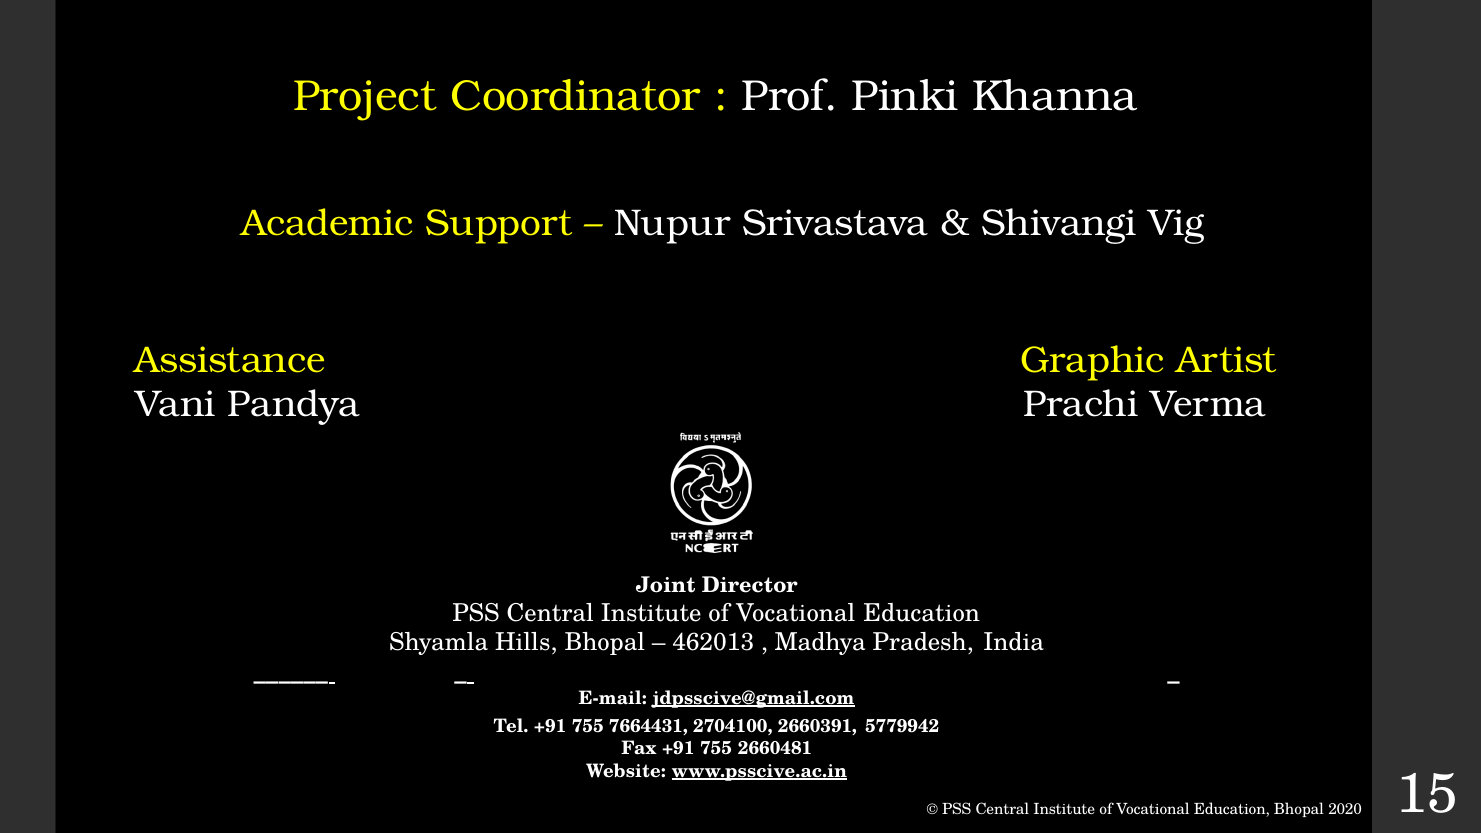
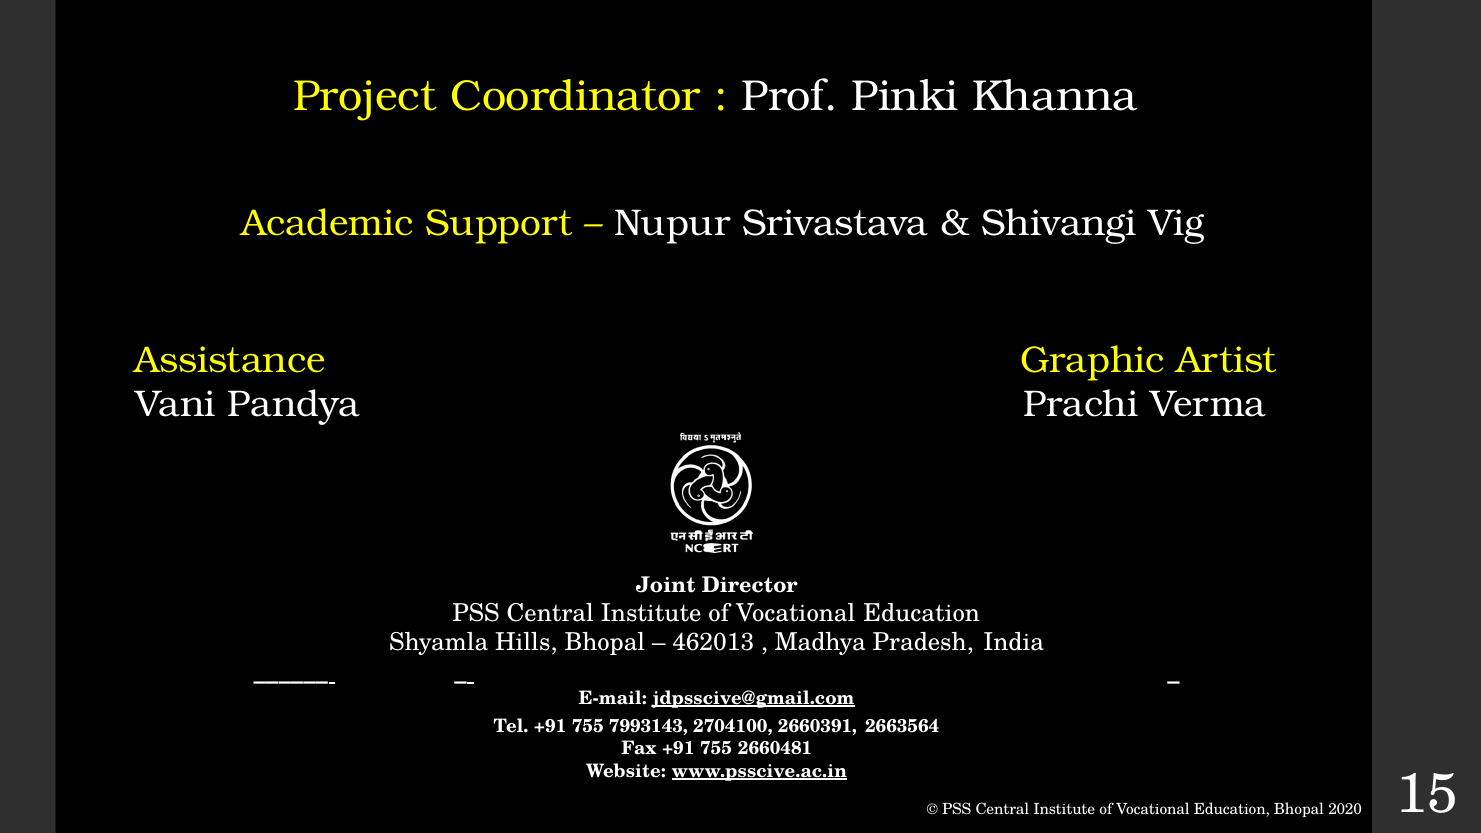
7664431: 7664431 -> 7993143 (649, 727)
5779942: 5779942 -> 2663564 (902, 727)
